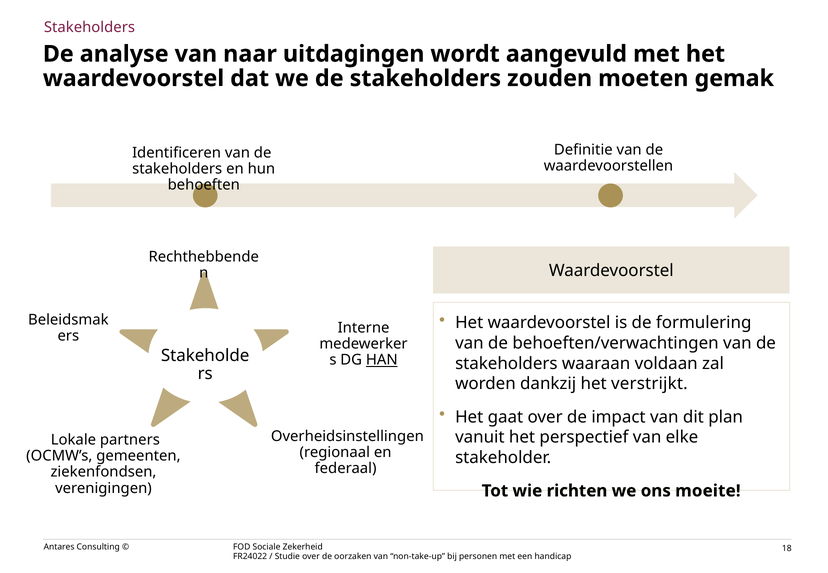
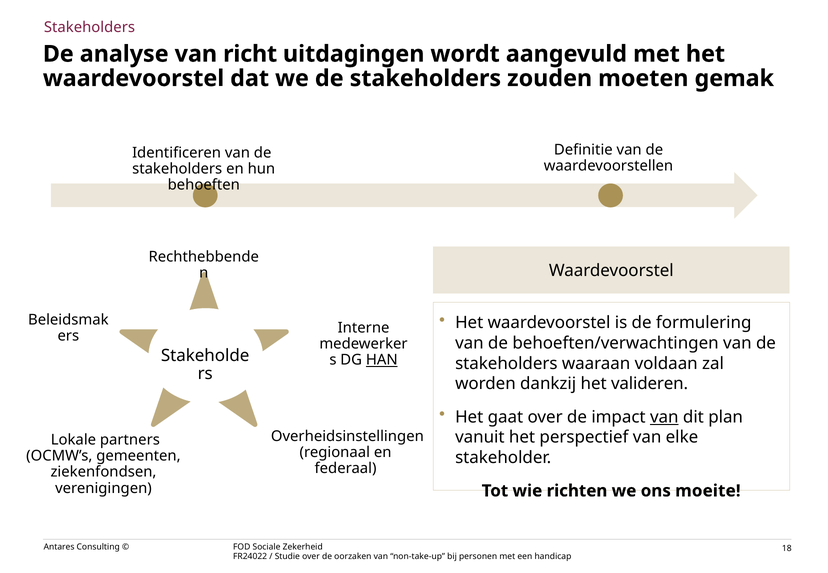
naar: naar -> richt (250, 54)
verstrijkt: verstrijkt -> valideren (650, 384)
van underline: none -> present (664, 417)
